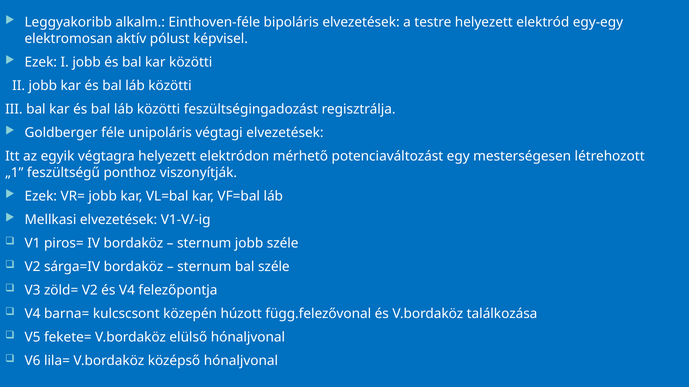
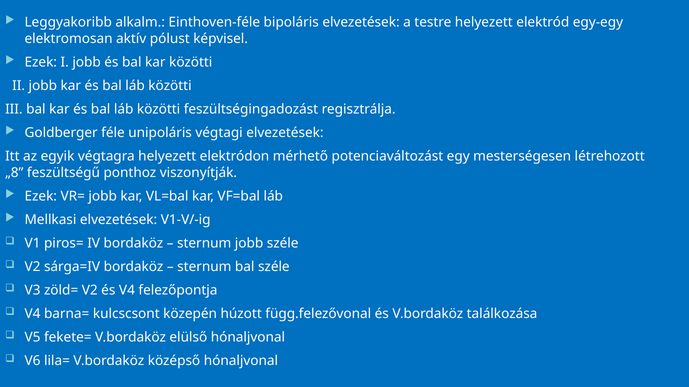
„1: „1 -> „8 (14, 173)
